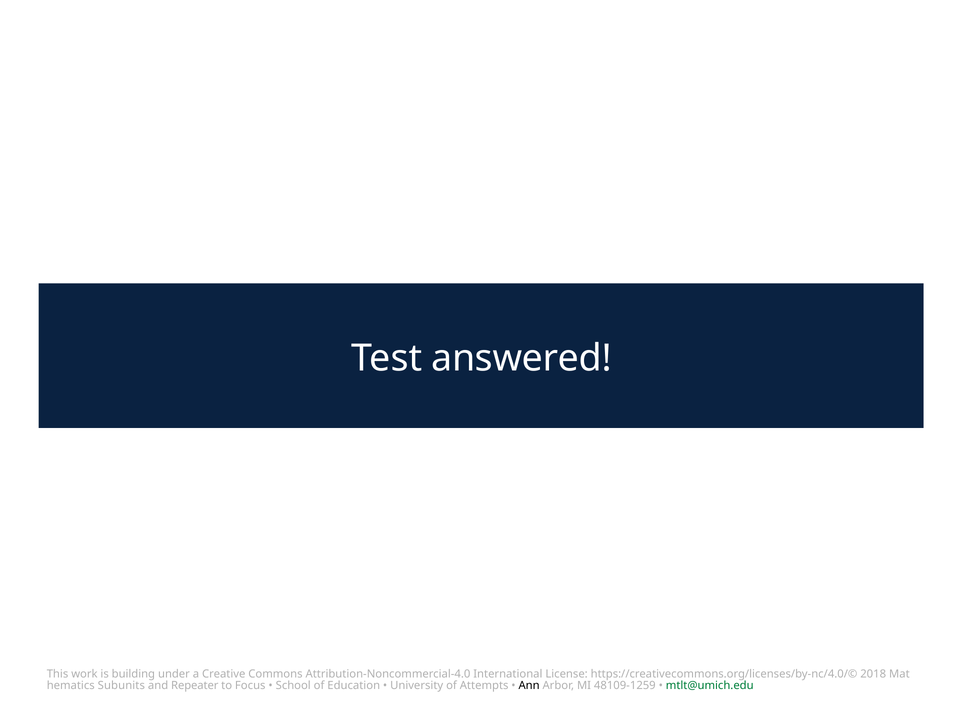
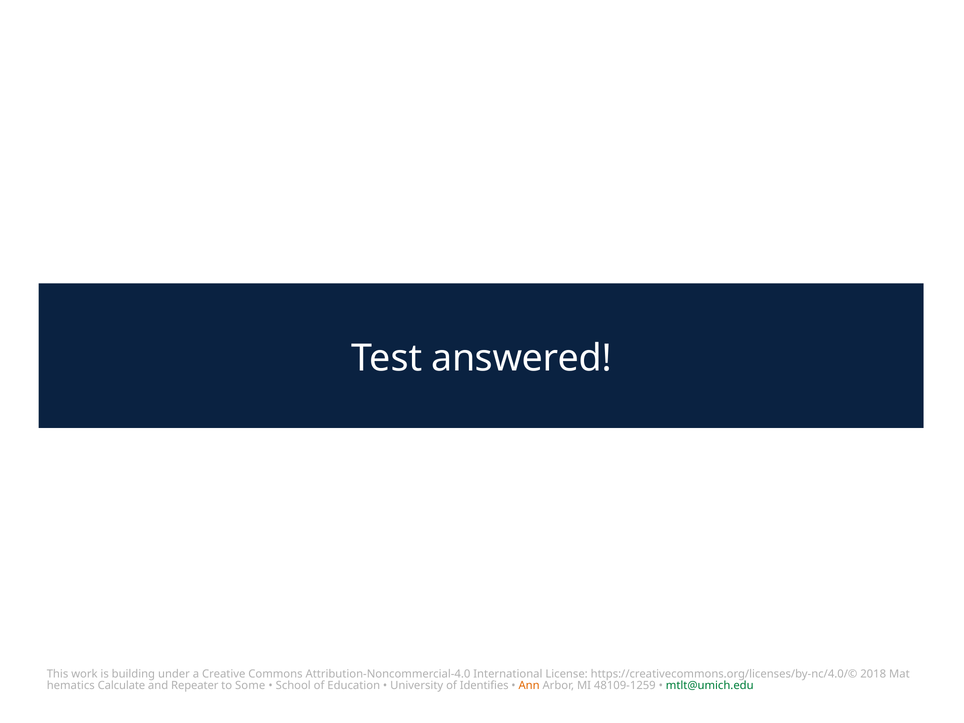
Subunits: Subunits -> Calculate (121, 686)
Focus: Focus -> Some (250, 686)
Attempts: Attempts -> Identifies (484, 686)
Ann colour: black -> orange (529, 686)
